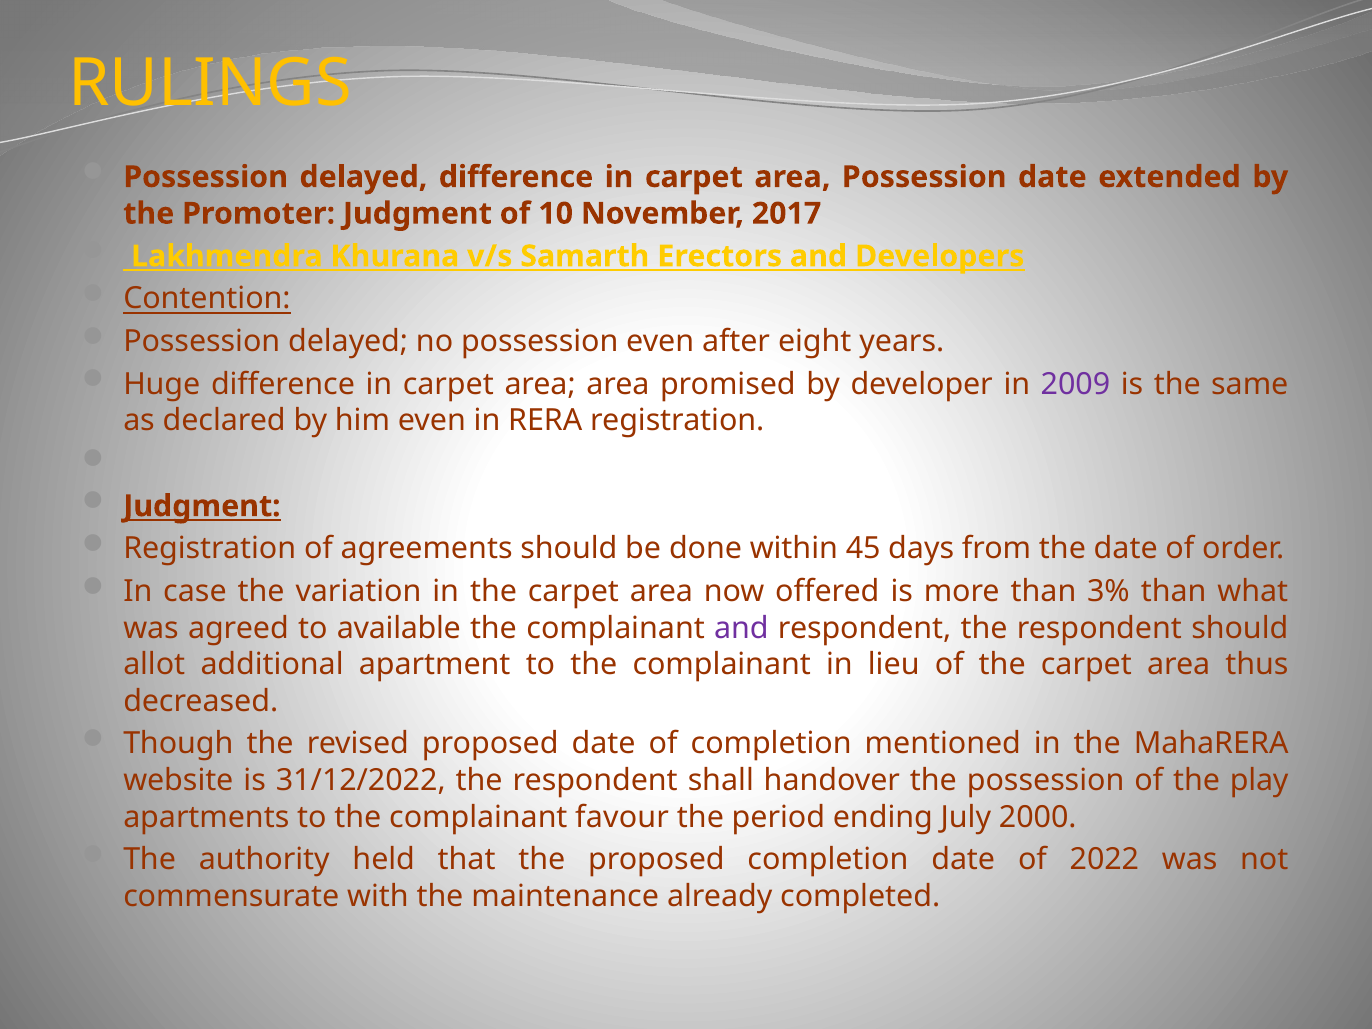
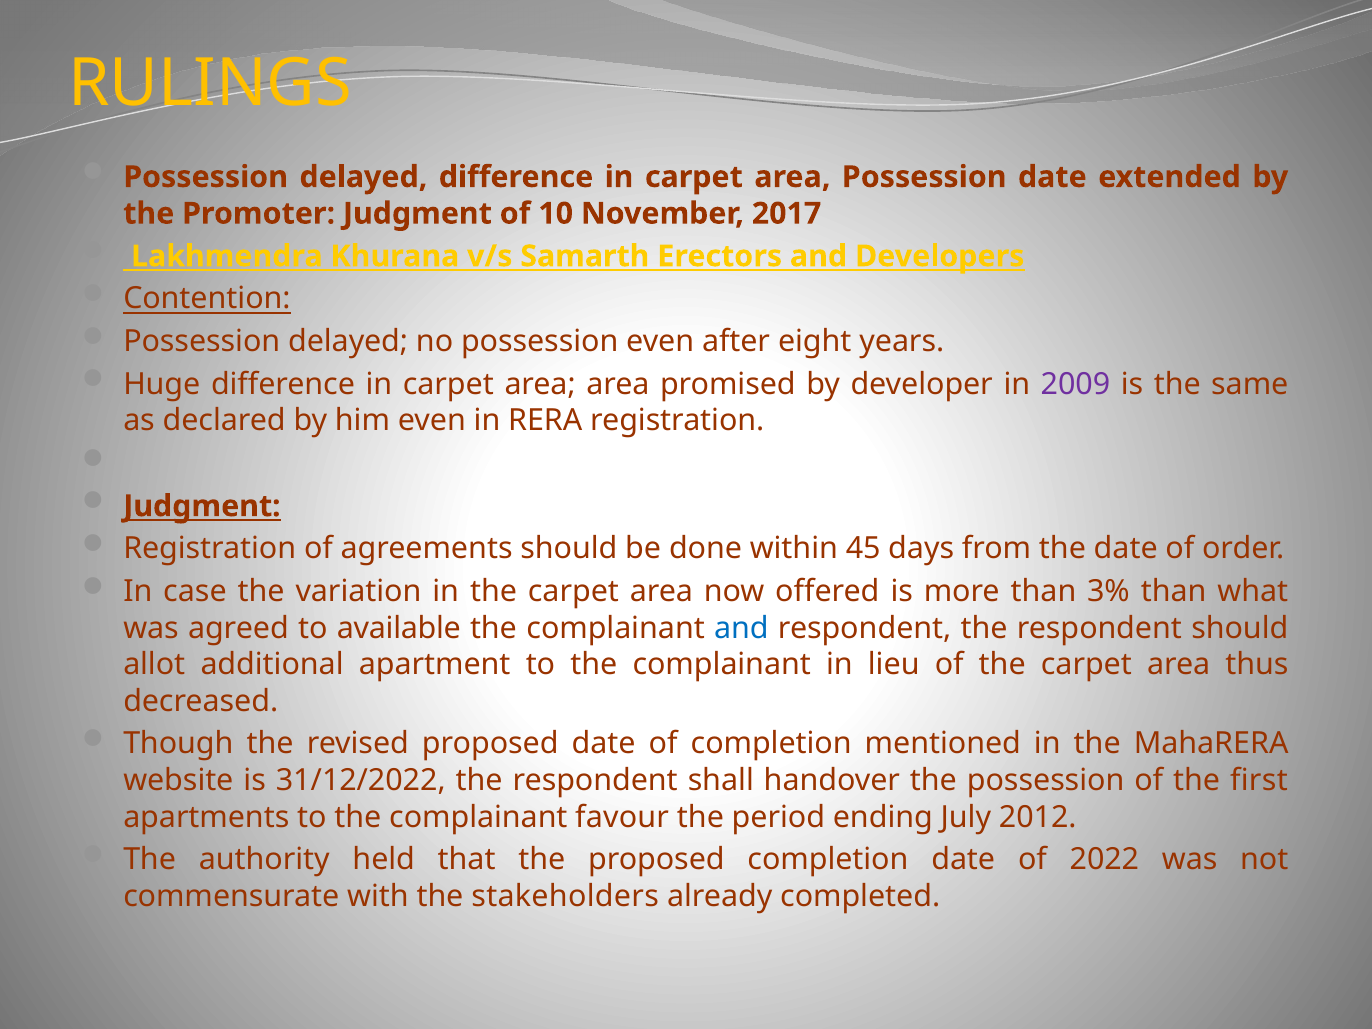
and colour: purple -> blue (741, 628)
play: play -> first (1259, 780)
2000: 2000 -> 2012 (1038, 817)
maintenance: maintenance -> stakeholders (565, 896)
